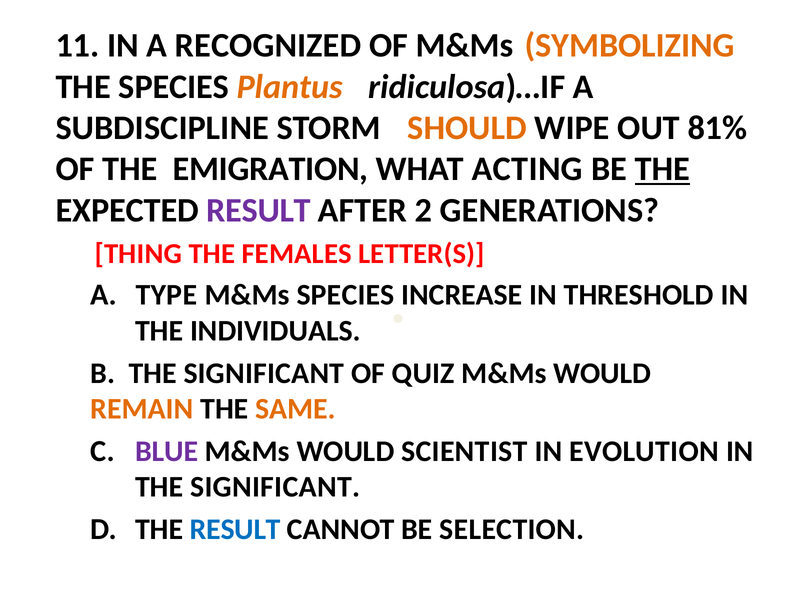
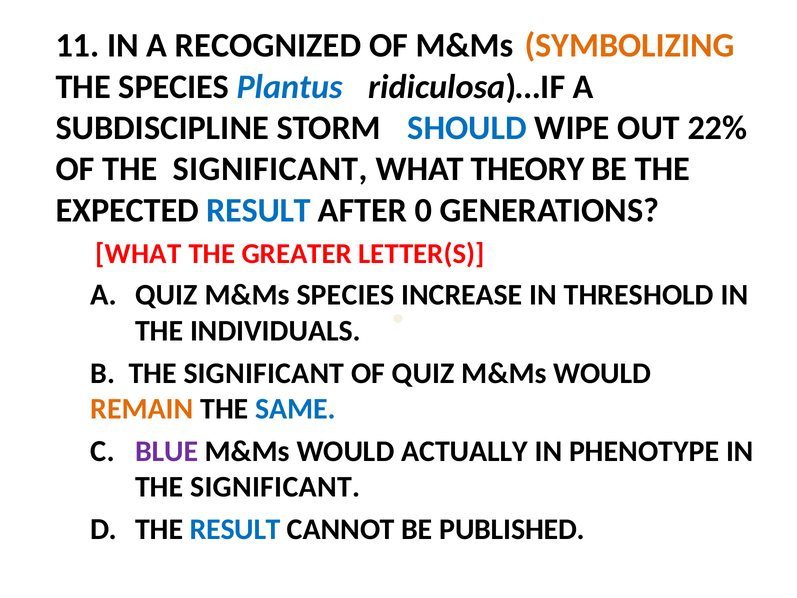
Plantus colour: orange -> blue (290, 87)
SHOULD colour: orange -> blue (467, 128)
81%: 81% -> 22% (717, 128)
OF THE EMIGRATION: EMIGRATION -> SIGNIFICANT (270, 169)
ACTING: ACTING -> THEORY (528, 169)
THE underline: present -> none (663, 169)
RESULT colour: purple -> blue (259, 210)
2: 2 -> 0 (424, 210)
THING: THING -> WHAT (138, 253)
FEMALES: FEMALES -> GREATER (297, 253)
A TYPE: TYPE -> QUIZ (167, 295)
SAME colour: orange -> blue (296, 409)
SCIENTIST: SCIENTIST -> ACTUALLY (465, 451)
EVOLUTION: EVOLUTION -> PHENOTYPE (644, 451)
SELECTION: SELECTION -> PUBLISHED (512, 529)
